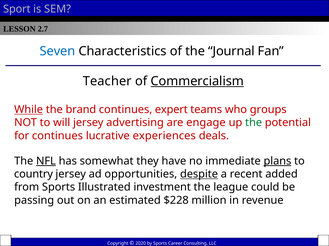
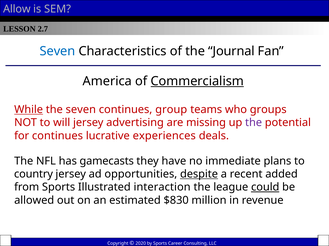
Sport: Sport -> Allow (17, 9)
Teacher: Teacher -> America (107, 81)
the brand: brand -> seven (81, 110)
expert: expert -> group (171, 110)
engage: engage -> missing (206, 123)
the colour: green -> purple (254, 123)
NFL underline: present -> none (46, 161)
somewhat: somewhat -> gamecasts (107, 161)
plans underline: present -> none (277, 161)
investment: investment -> interaction (162, 188)
could underline: none -> present (265, 188)
passing: passing -> allowed (34, 201)
$228: $228 -> $830 (176, 201)
